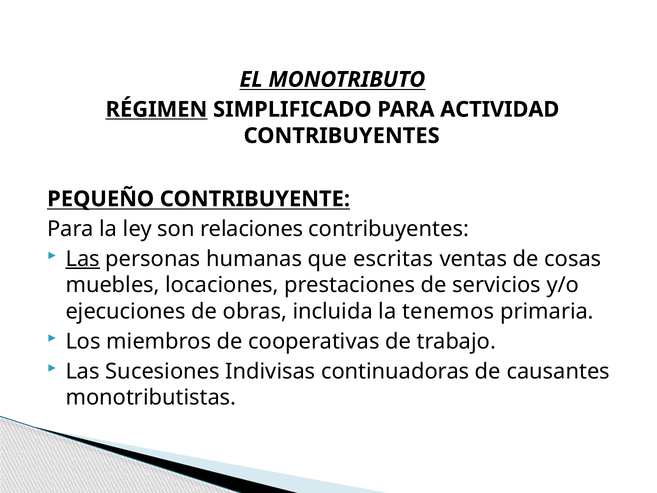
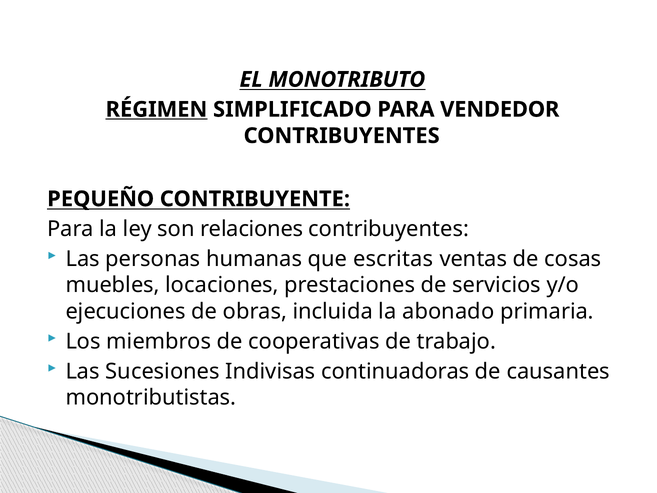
ACTIVIDAD: ACTIVIDAD -> VENDEDOR (500, 109)
Las underline: present -> none (83, 259)
tenemos: tenemos -> abonado (448, 311)
